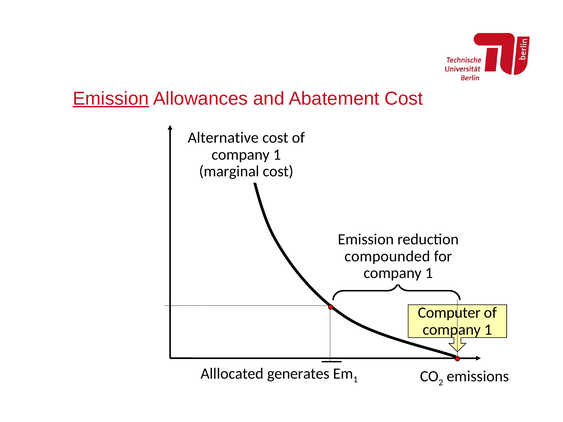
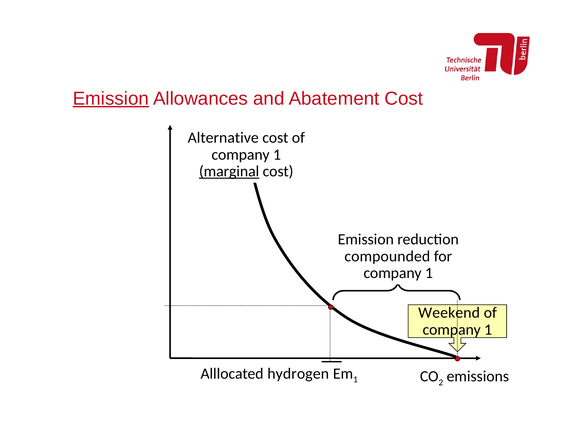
marginal underline: none -> present (229, 172)
Computer: Computer -> Weekend (449, 313)
generates: generates -> hydrogen (298, 374)
